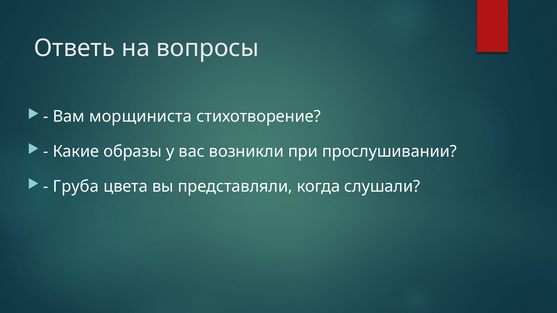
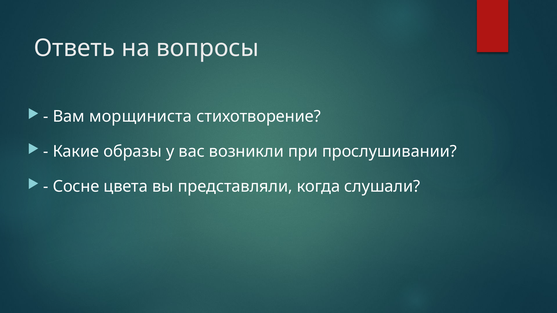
Груба: Груба -> Сосне (76, 187)
